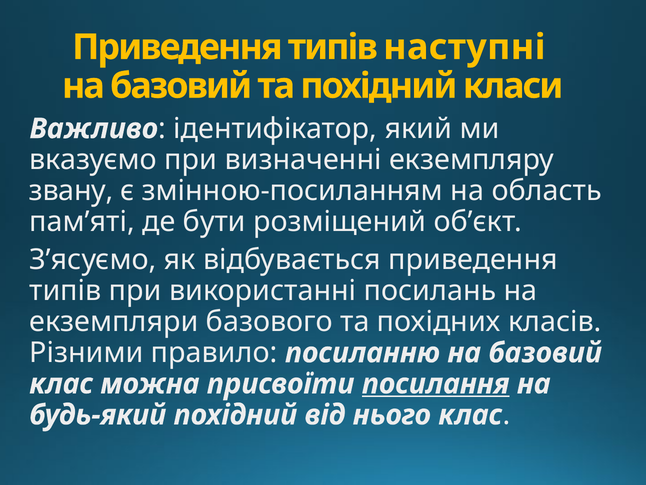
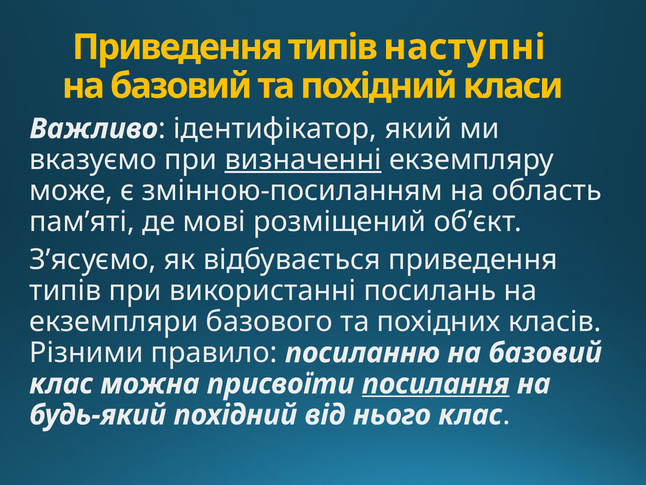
визначенні underline: none -> present (303, 160)
звану: звану -> може (71, 191)
бути: бути -> мові (214, 222)
